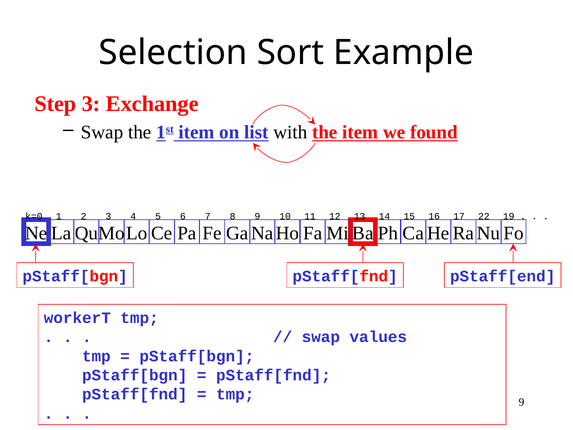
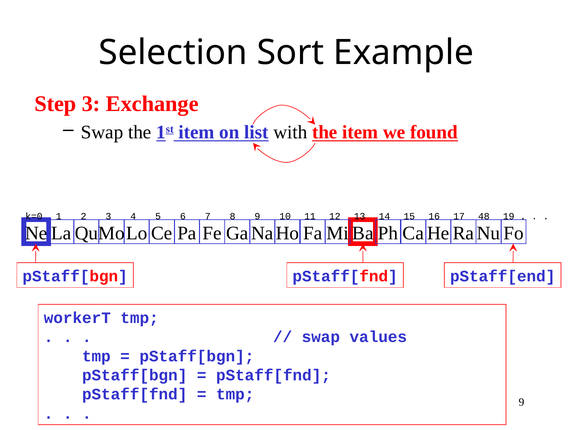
22: 22 -> 48 (484, 216)
